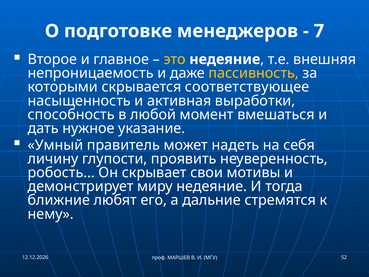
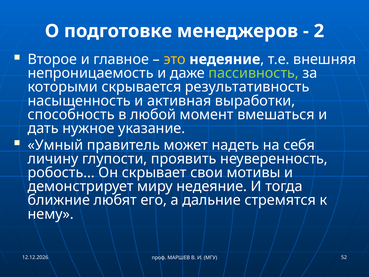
7: 7 -> 2 (319, 31)
пассивность colour: yellow -> light green (254, 73)
соответствующее: соответствующее -> результативность (247, 87)
